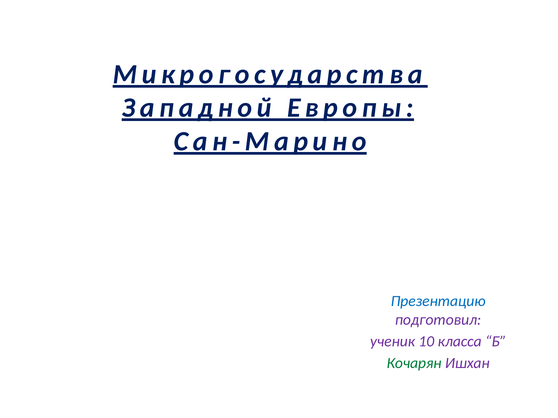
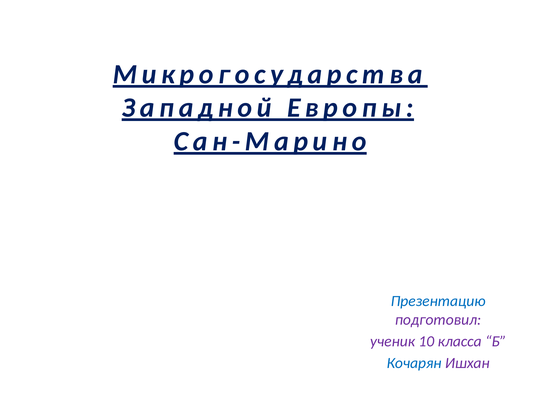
Кочарян colour: green -> blue (414, 364)
